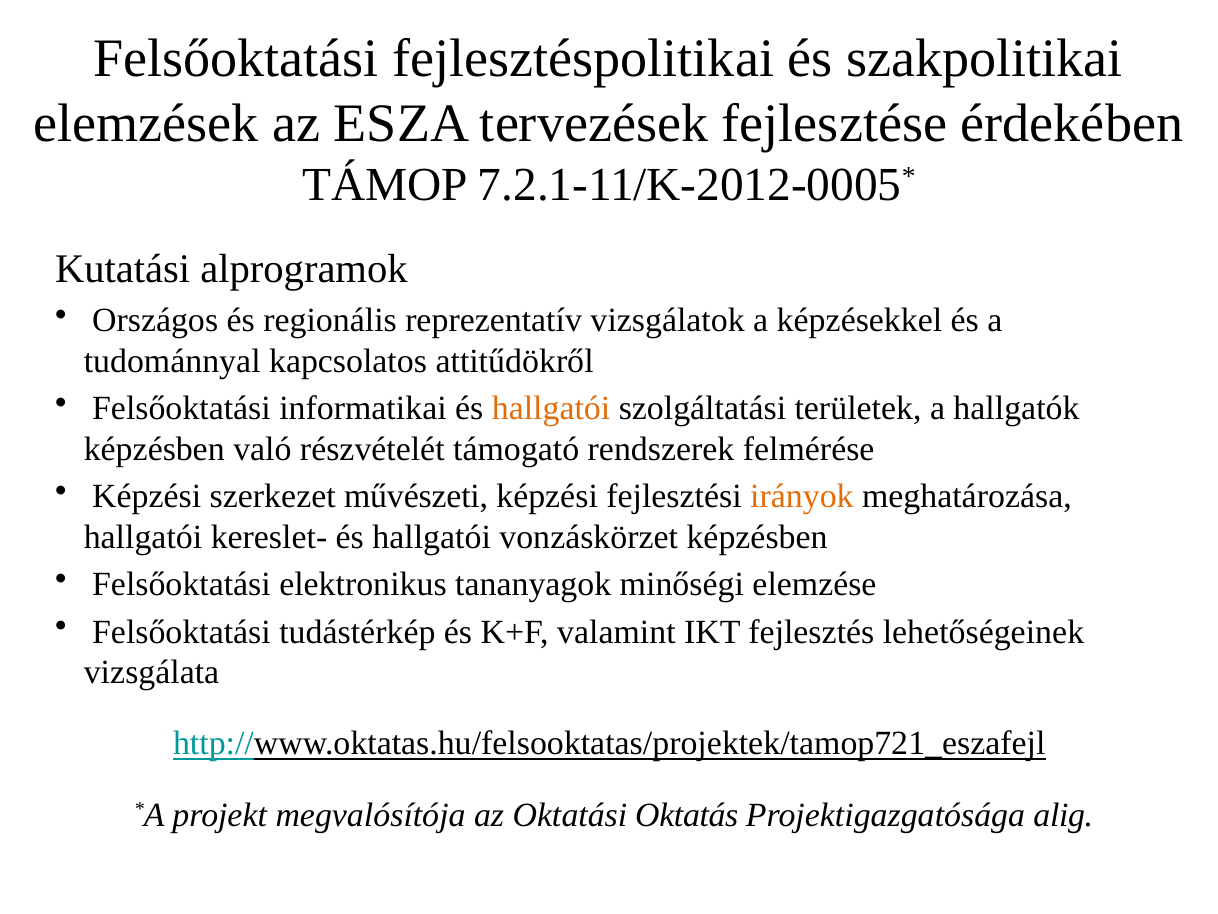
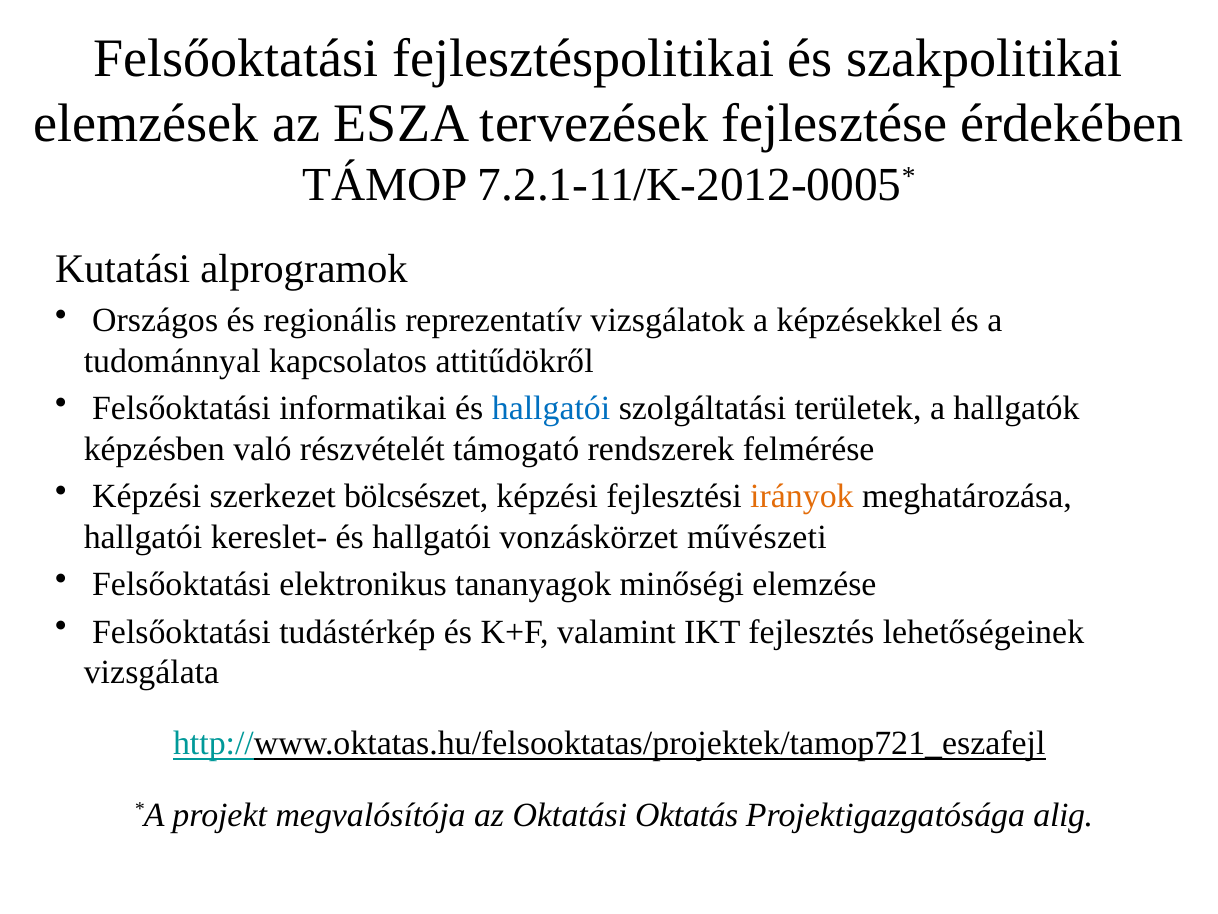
hallgatói colour: orange -> blue (551, 408)
művészeti: művészeti -> bölcsészet (416, 496)
vonzáskörzet képzésben: képzésben -> művészeti (757, 537)
